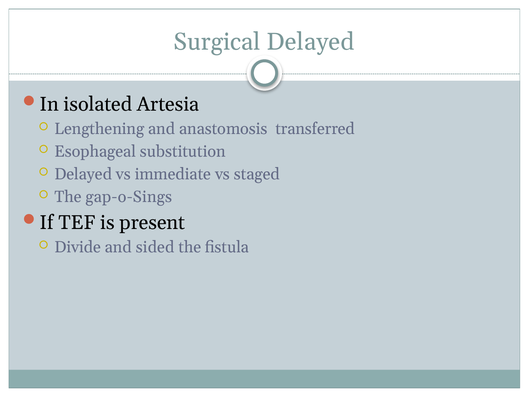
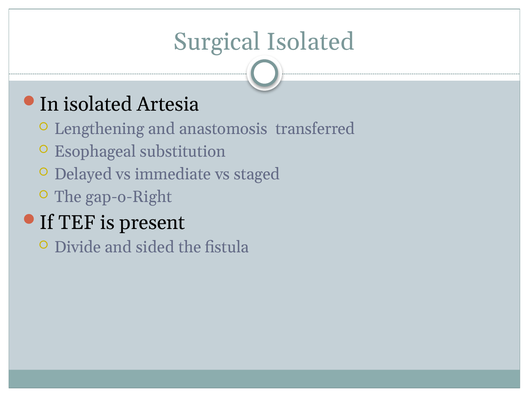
Surgical Delayed: Delayed -> Isolated (310, 42)
gap-o-Sings: gap-o-Sings -> gap-o-Right (129, 197)
